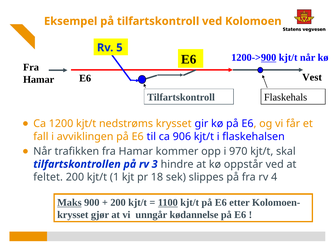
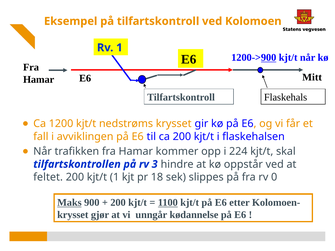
Rv 5: 5 -> 1 (119, 48)
Vest: Vest -> Mitt (312, 77)
ca 906: 906 -> 200 (182, 137)
970: 970 -> 224 (238, 152)
4: 4 -> 0 (274, 177)
